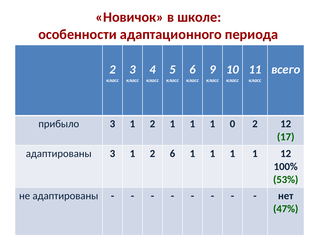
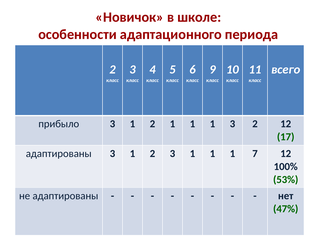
1 0: 0 -> 3 (232, 124)
2 6: 6 -> 3 (172, 154)
1 1 1 1: 1 -> 7 (255, 154)
